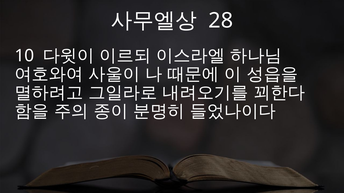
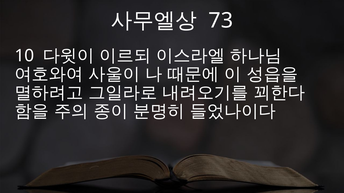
28: 28 -> 73 (221, 21)
